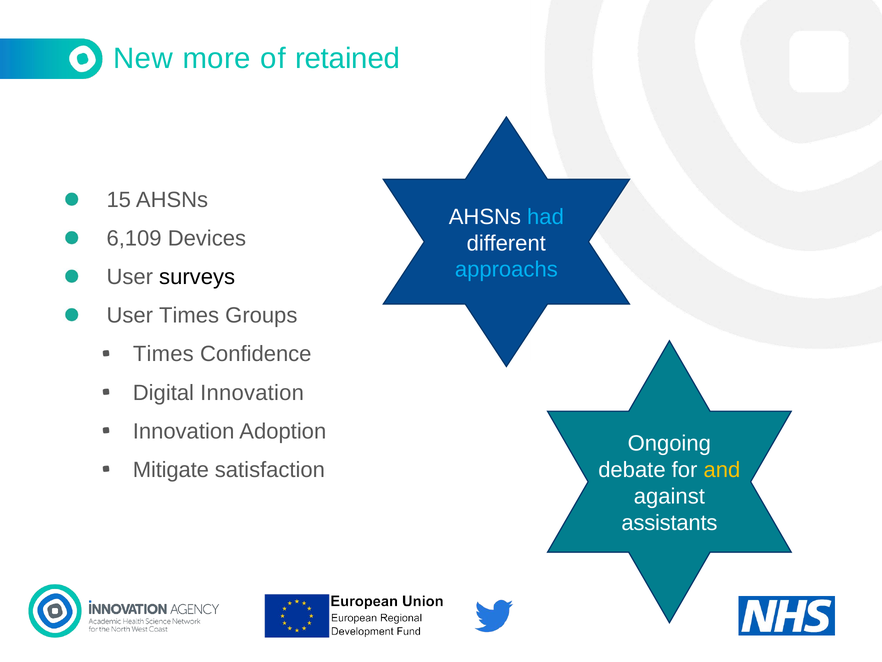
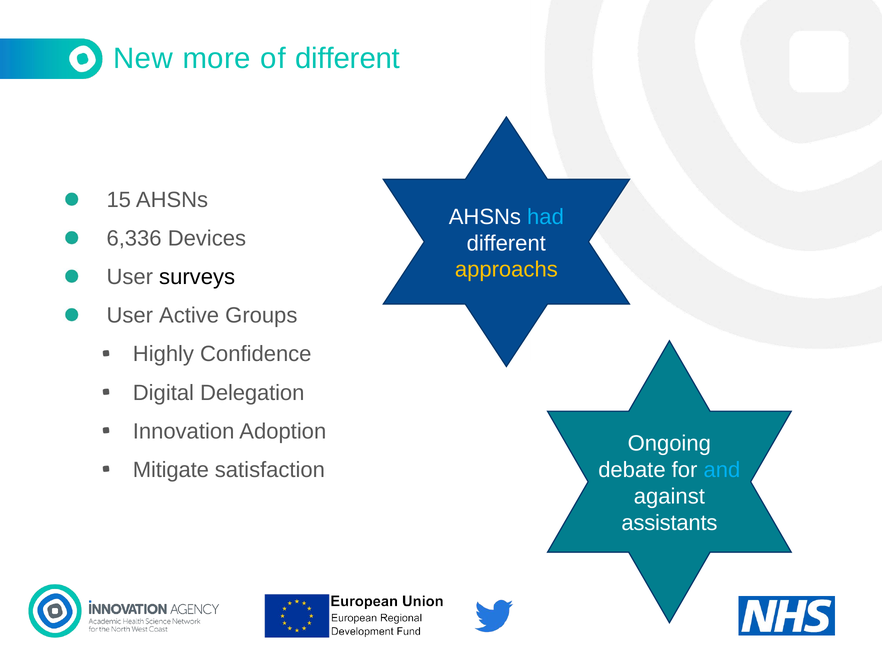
of retained: retained -> different (348, 59)
6,109: 6,109 -> 6,336 (134, 238)
approachs colour: light blue -> yellow (506, 270)
User Times: Times -> Active (189, 315)
Times: Times -> Highly (163, 354)
Digital Innovation: Innovation -> Delegation (252, 392)
and colour: yellow -> light blue (722, 470)
